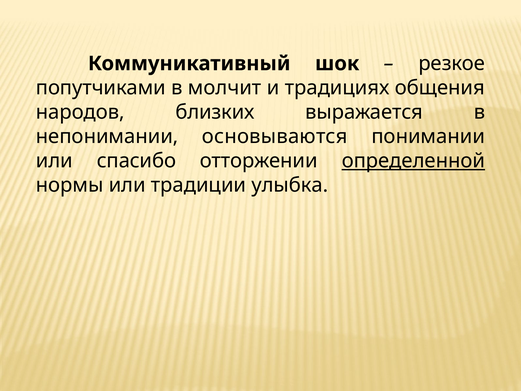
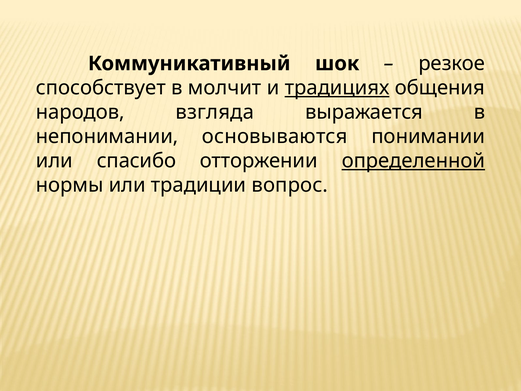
попутчиками: попутчиками -> способствует (101, 88)
традициях underline: none -> present (337, 88)
близких: близких -> взгляда (215, 112)
улыбка: улыбка -> вопрос (290, 185)
